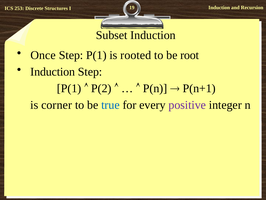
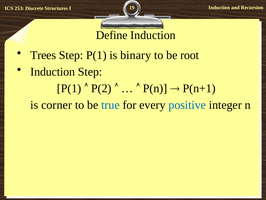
Subset: Subset -> Define (112, 35)
Once: Once -> Trees (43, 55)
rooted: rooted -> binary (136, 55)
positive colour: purple -> blue (187, 105)
